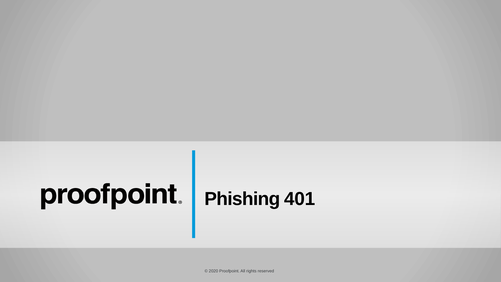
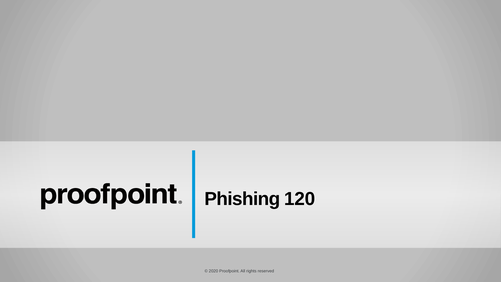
401: 401 -> 120 (300, 199)
